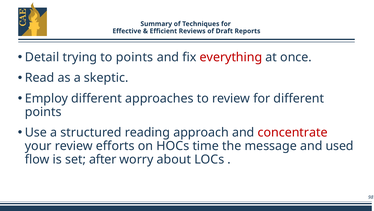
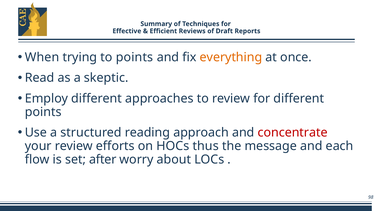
Detail: Detail -> When (42, 57)
everything colour: red -> orange (231, 57)
time: time -> thus (206, 146)
used: used -> each (340, 146)
